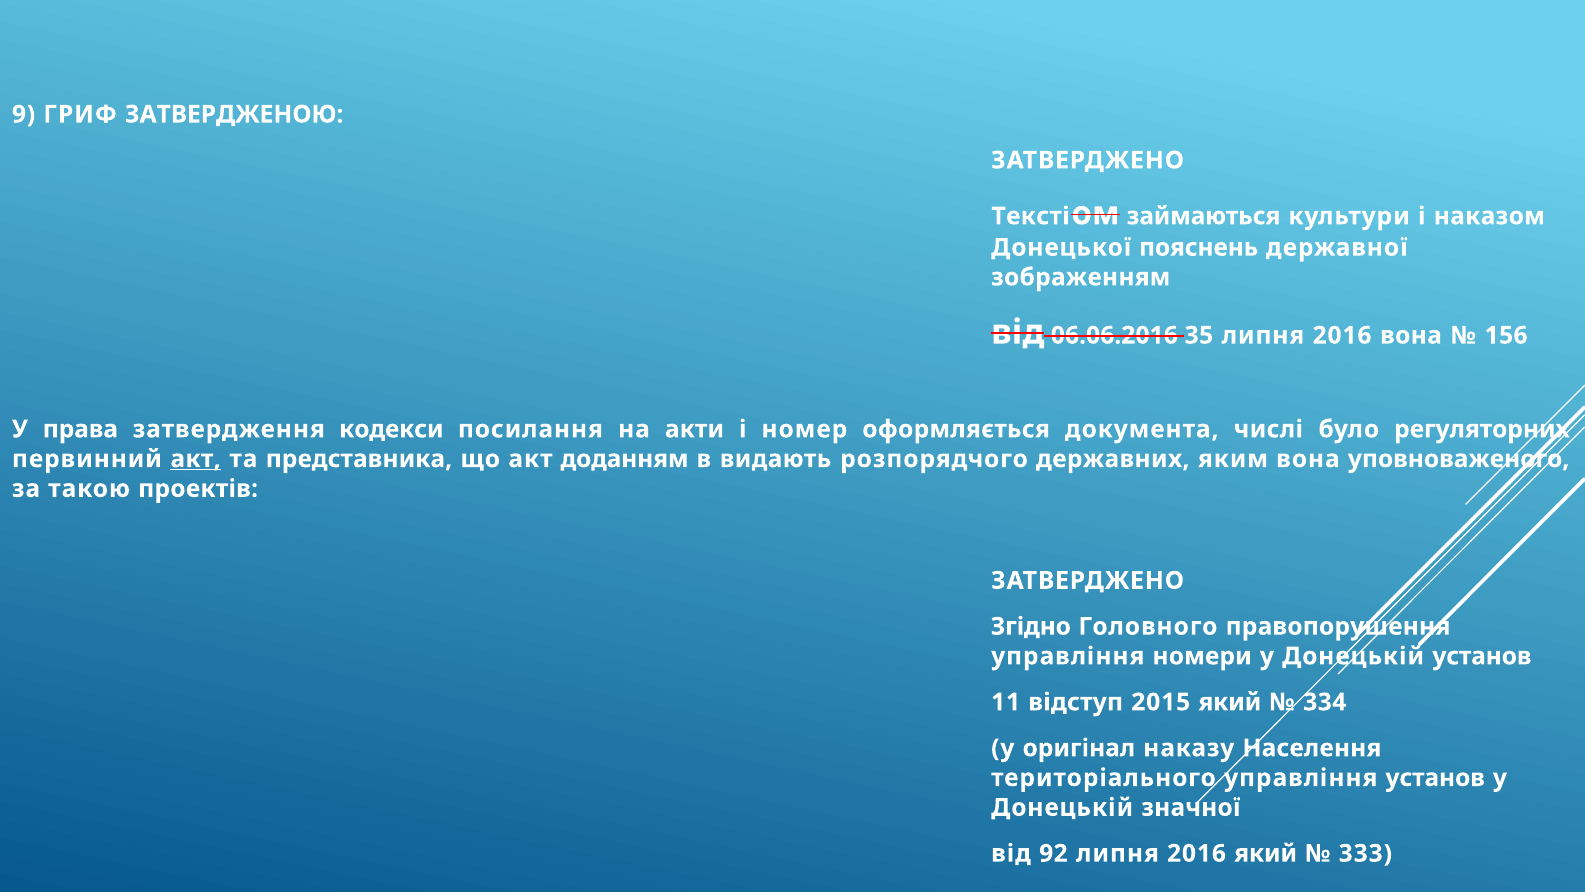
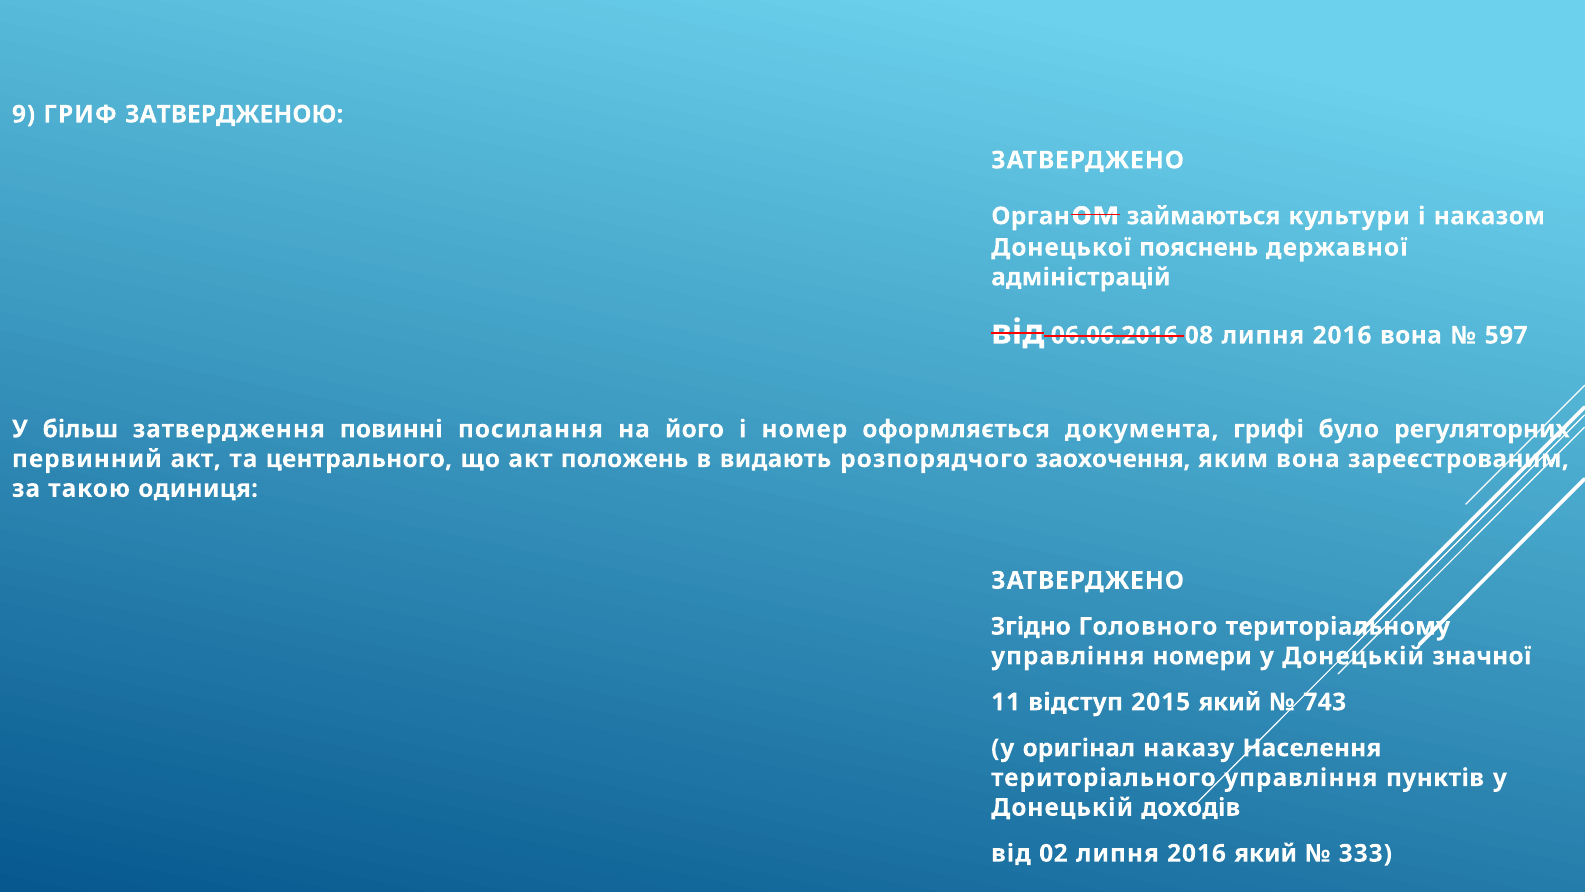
Тексті: Тексті -> Орган (1031, 216)
зображенням: зображенням -> адміністрацій (1081, 277)
35: 35 -> 08 (1199, 335)
156: 156 -> 597 (1506, 335)
права: права -> більш (80, 429)
кодекси: кодекси -> повинні (391, 429)
акти: акти -> його (694, 429)
числі: числі -> грифі (1269, 429)
акт underline: present -> none (196, 459)
представника: представника -> центрального (359, 459)
доданням: доданням -> положень (625, 459)
державних: державних -> заохочення (1113, 459)
уповноваженого: уповноваженого -> зареєстрованим (1458, 459)
проектів: проектів -> одиниця (198, 488)
правопорушення: правопорушення -> територіальному (1338, 626)
Донецькій установ: установ -> значної (1482, 656)
334: 334 -> 743 (1325, 702)
управління установ: установ -> пунктів (1435, 777)
значної: значної -> доходів (1191, 807)
92: 92 -> 02 (1053, 853)
